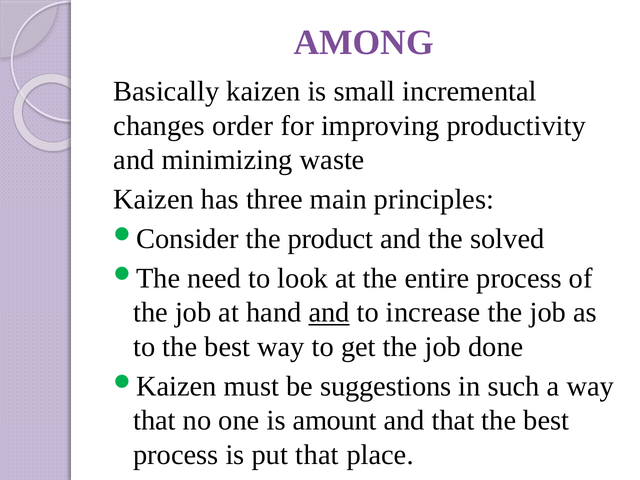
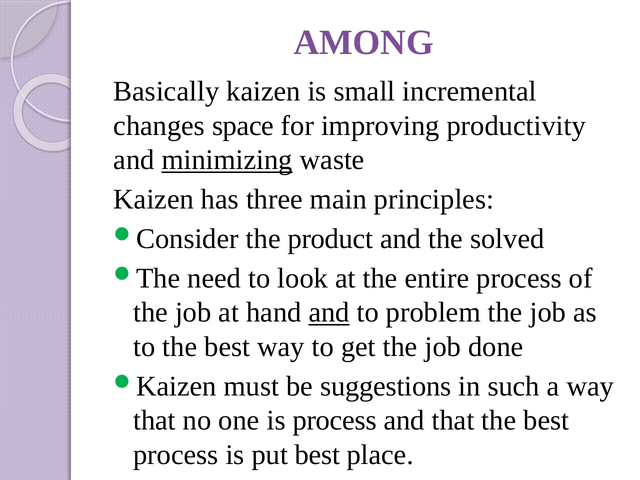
order: order -> space (243, 126)
minimizing underline: none -> present (227, 160)
increase: increase -> problem (433, 313)
is amount: amount -> process (335, 420)
put that: that -> best (317, 455)
